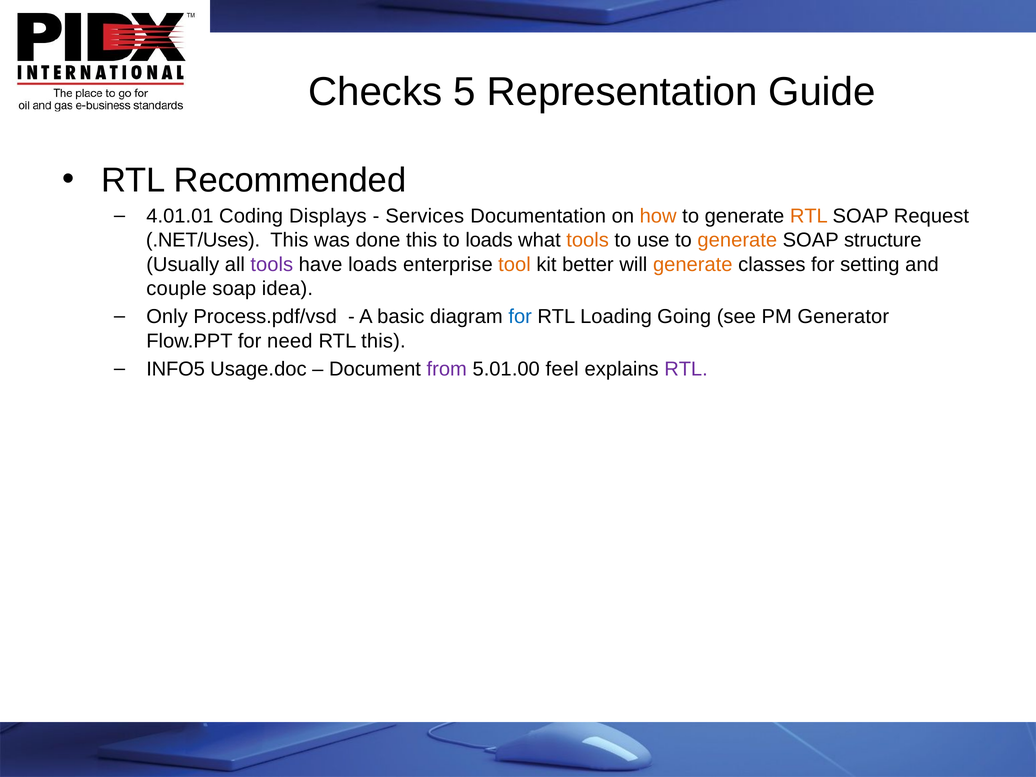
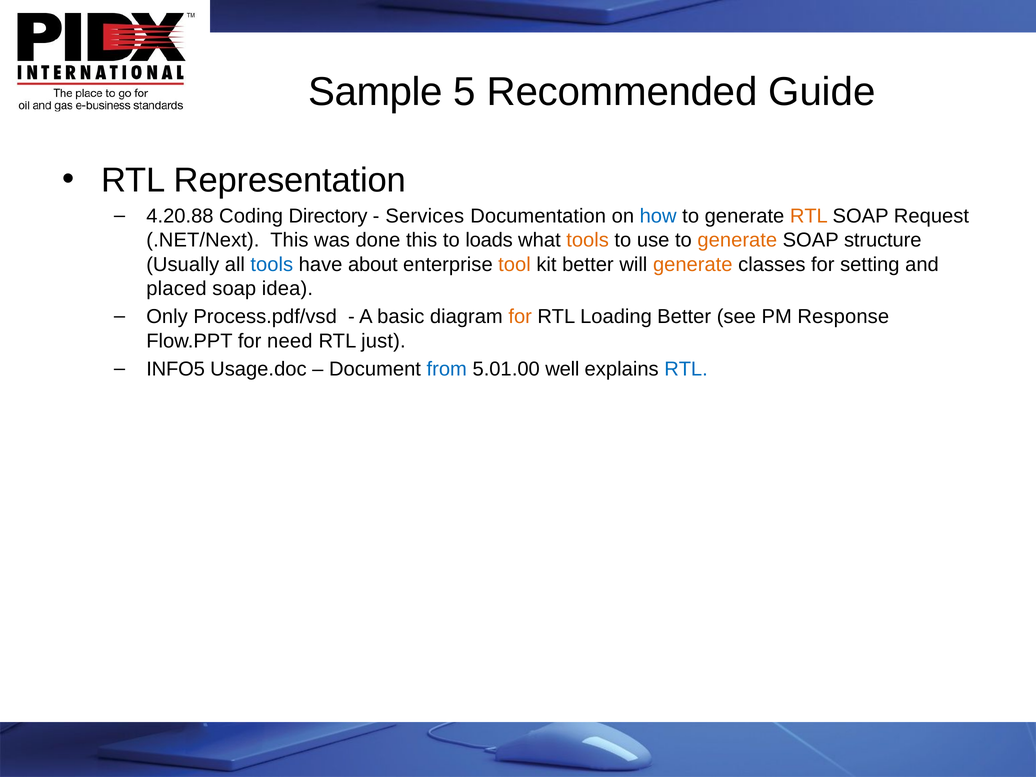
Checks: Checks -> Sample (375, 92)
Representation: Representation -> Recommended (622, 92)
Recommended: Recommended -> Representation (290, 180)
4.01.01: 4.01.01 -> 4.20.88 (180, 216)
Displays: Displays -> Directory (328, 216)
how colour: orange -> blue (658, 216)
.NET/Uses: .NET/Uses -> .NET/Next (203, 240)
tools colour: purple -> blue (272, 264)
have loads: loads -> about (373, 264)
couple: couple -> placed (177, 289)
for colour: blue -> orange (520, 317)
Loading Going: Going -> Better (684, 317)
Generator: Generator -> Response (843, 317)
RTL this: this -> just (383, 341)
from colour: purple -> blue (447, 369)
feel: feel -> well (562, 369)
RTL colour: purple -> blue (686, 369)
